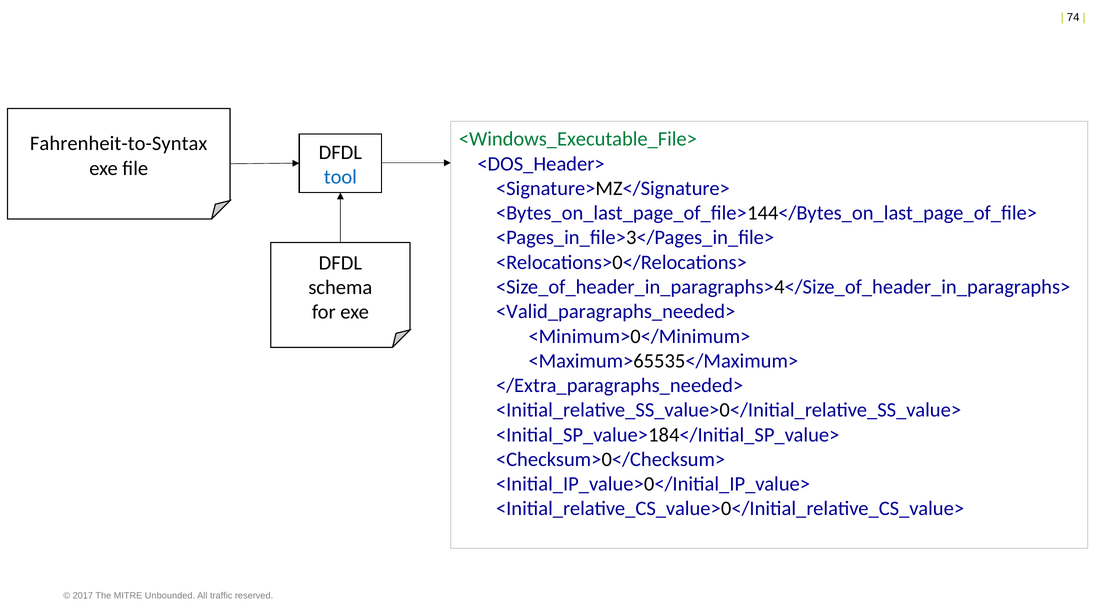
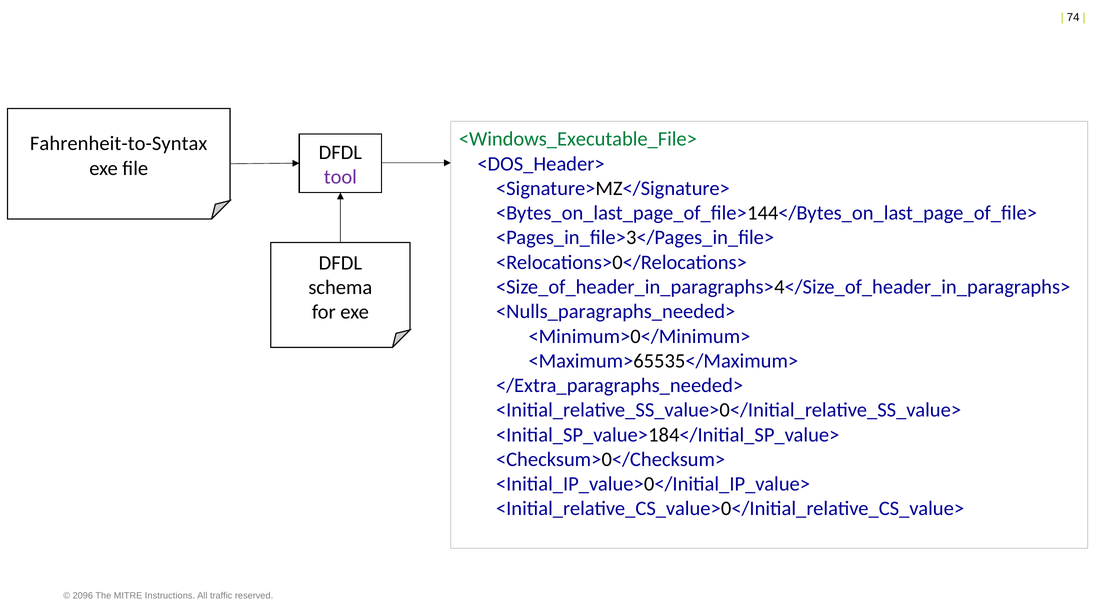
tool colour: blue -> purple (340, 177)
<Valid_paragraphs_needed>: <Valid_paragraphs_needed> -> <Nulls_paragraphs_needed> (616, 312)
2017: 2017 -> 2096 (83, 596)
Unbounded: Unbounded -> Instructions (170, 596)
